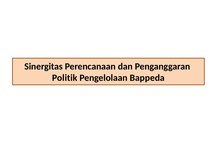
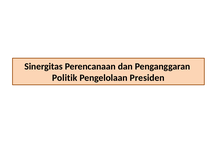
Bappeda: Bappeda -> Presiden (147, 78)
